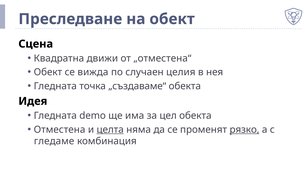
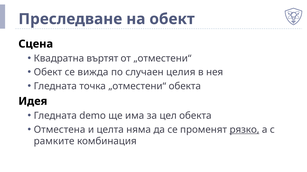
движи: движи -> въртят (102, 59)
от „отместена“: „отместена“ -> „отместени“ (162, 59)
точка „създаваме“: „създаваме“ -> „отместени“ (137, 86)
целта underline: present -> none (110, 130)
гледаме: гледаме -> рамките (54, 142)
